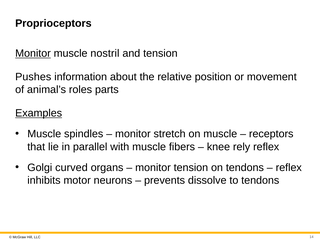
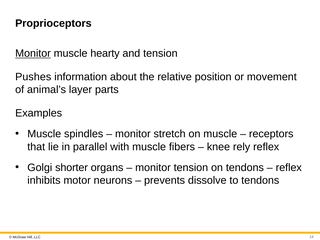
nostril: nostril -> hearty (105, 53)
roles: roles -> layer (80, 90)
Examples underline: present -> none (39, 113)
curved: curved -> shorter (72, 168)
